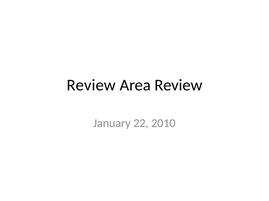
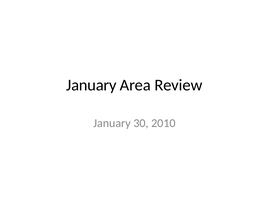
Review: Review -> January (91, 85)
22: 22 -> 30 (141, 124)
